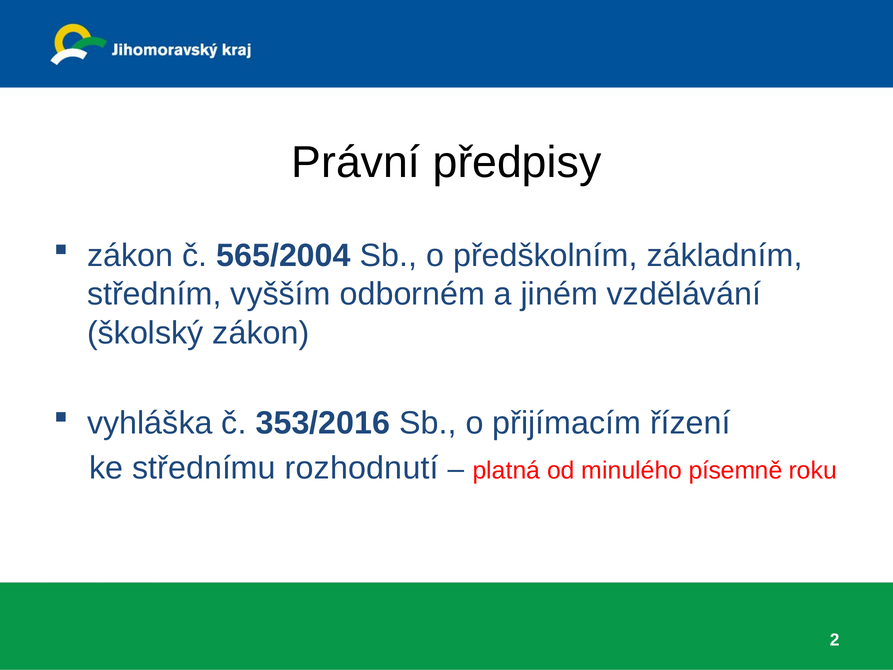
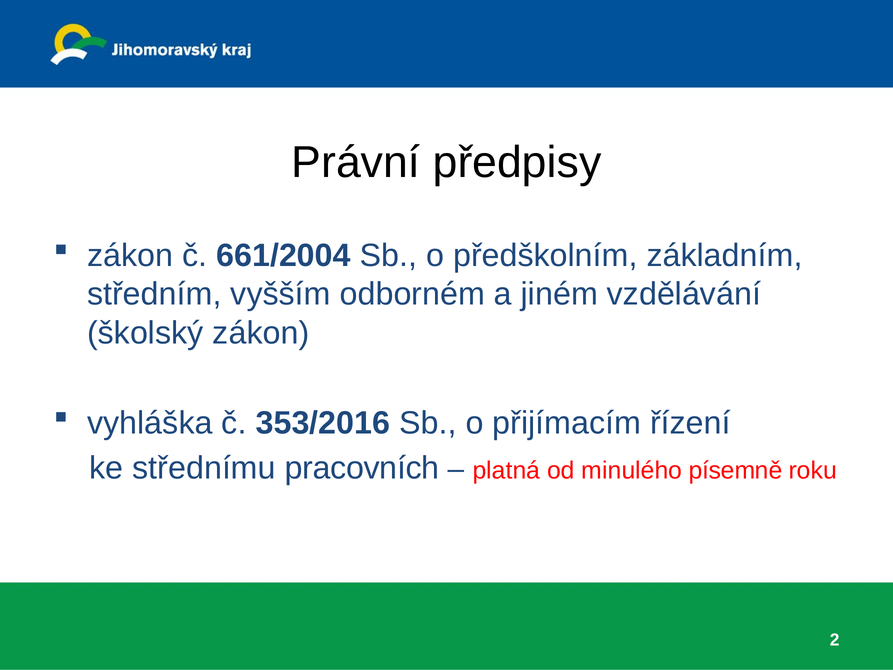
565/2004: 565/2004 -> 661/2004 (284, 256)
rozhodnutí: rozhodnutí -> pracovních (362, 468)
